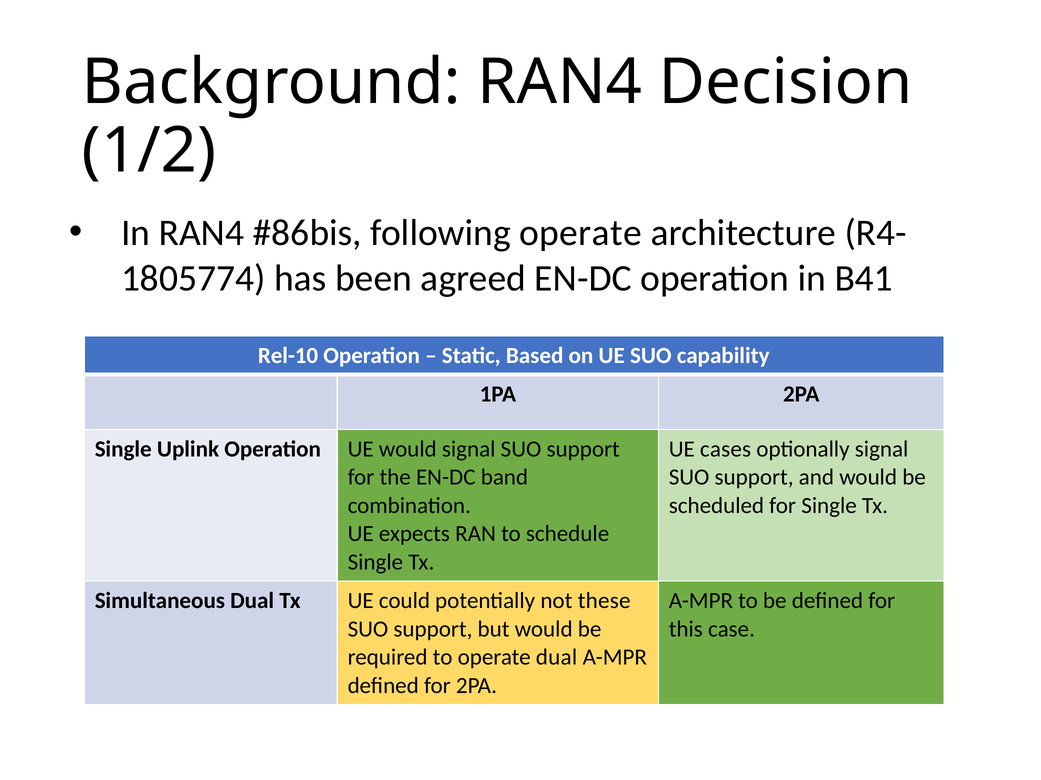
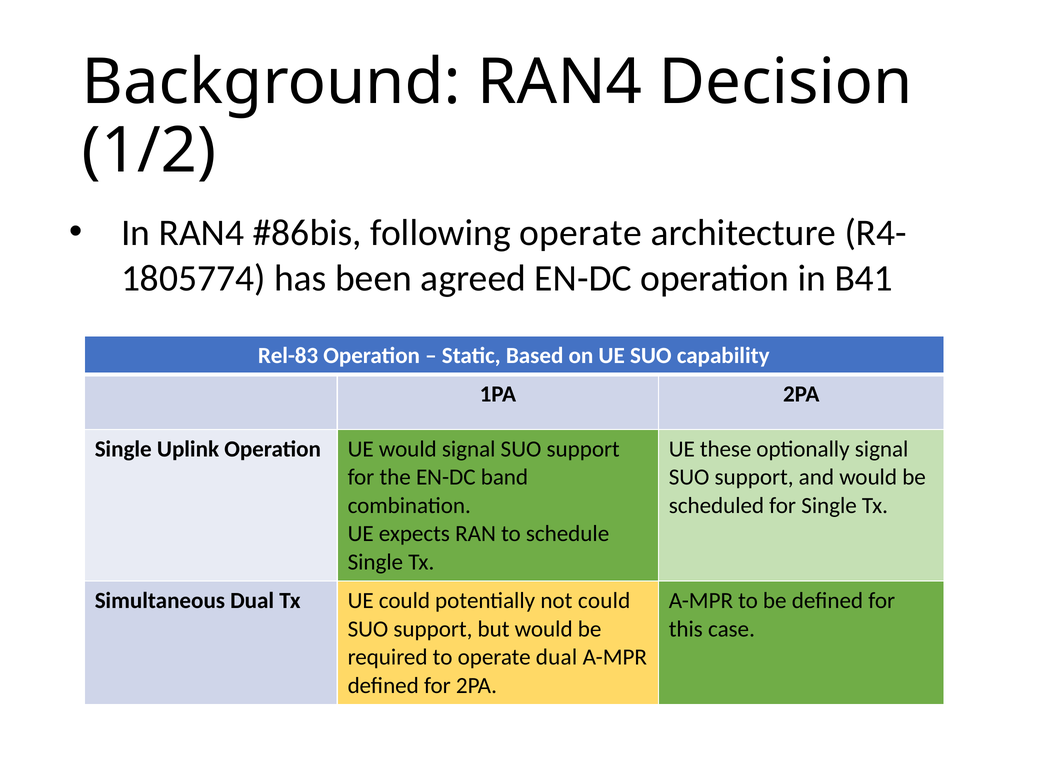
Rel-10: Rel-10 -> Rel-83 (288, 356)
cases: cases -> these (726, 449)
not these: these -> could (604, 601)
